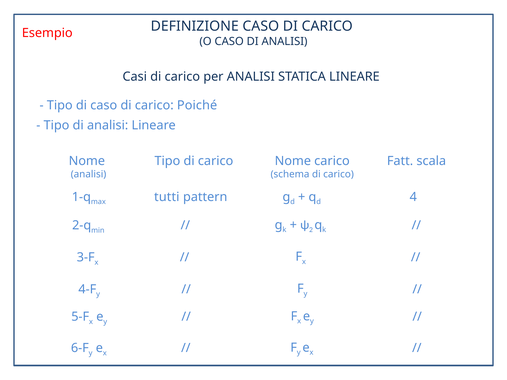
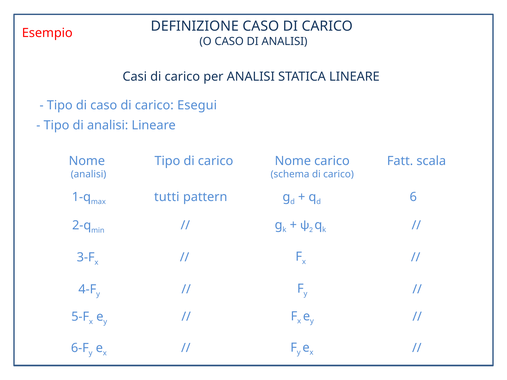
Poiché: Poiché -> Esegui (197, 105)
4: 4 -> 6 (413, 197)
